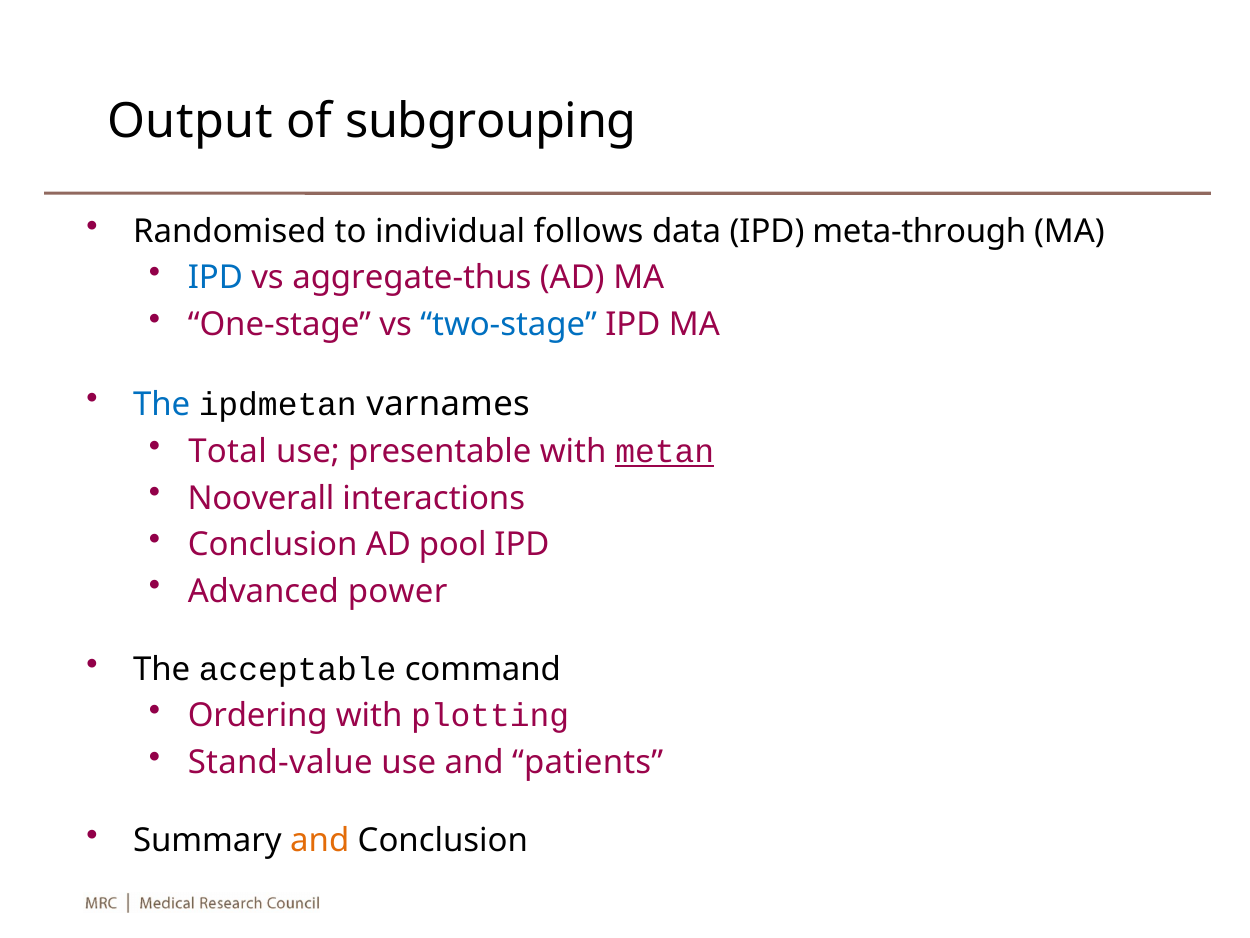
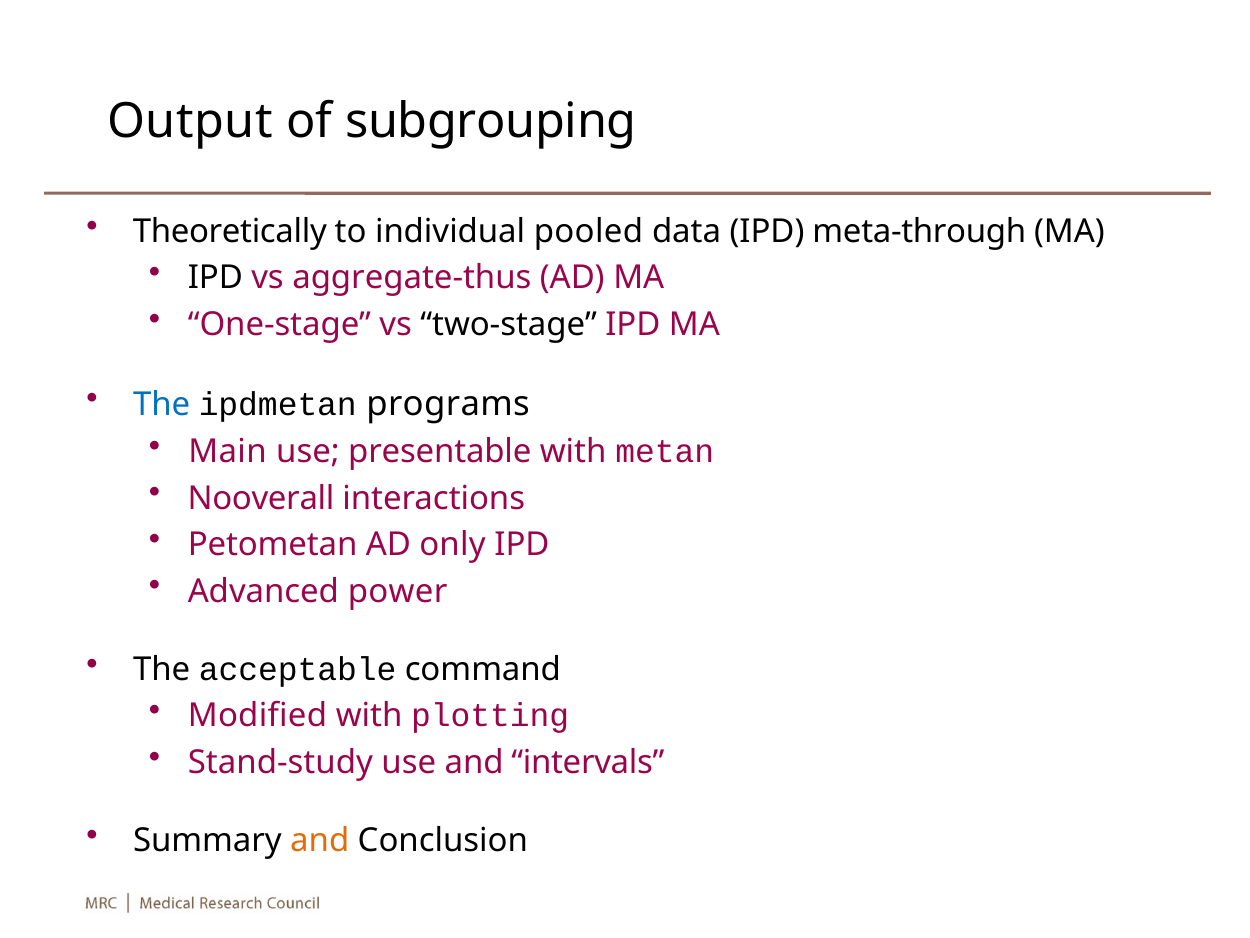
Randomised: Randomised -> Theoretically (230, 231)
follows: follows -> pooled (588, 231)
IPD colour: blue -> black (215, 278)
two-stage colour: blue -> black (509, 324)
varnames: varnames -> programs (448, 404)
Total: Total -> Main (228, 451)
metan underline: present -> none (665, 451)
Conclusion: Conclusion -> Petometan (273, 544)
pool: pool -> only (452, 544)
Ordering: Ordering -> Modified (257, 716)
Stand-value: Stand-value -> Stand-study (280, 762)
patients: patients -> intervals (588, 762)
